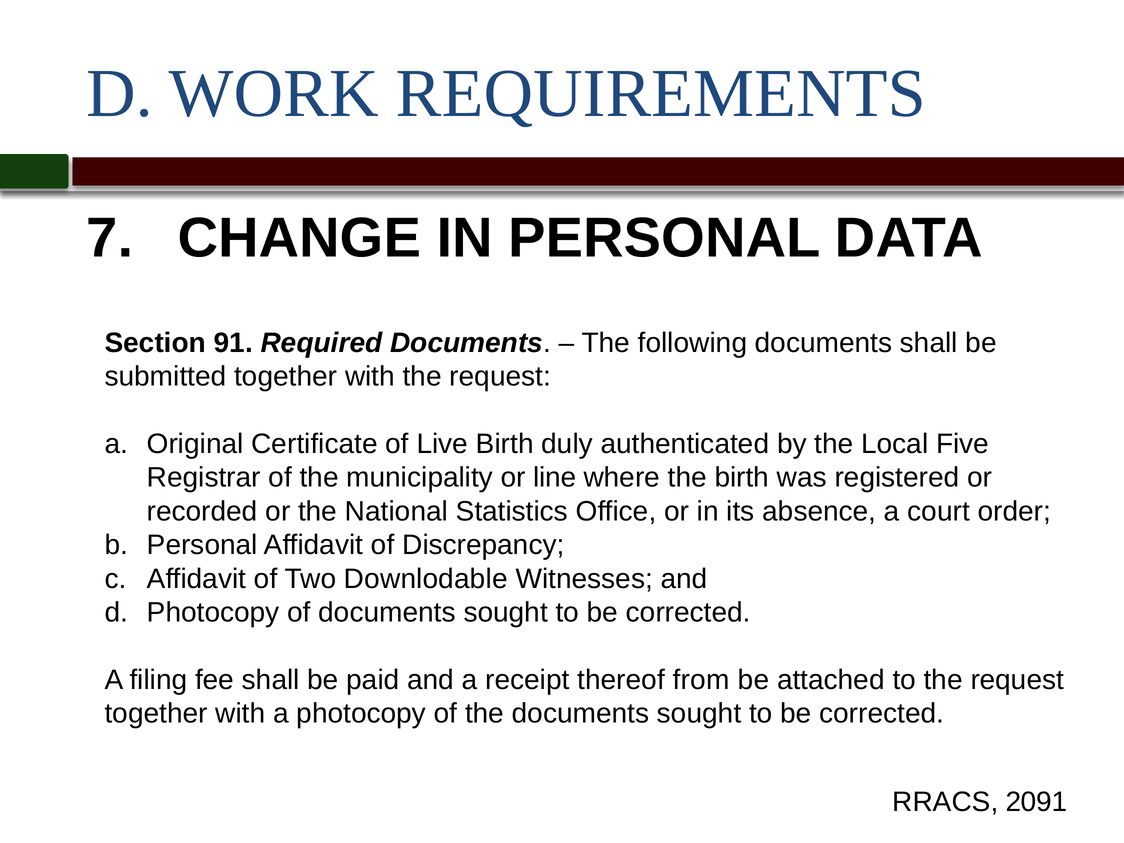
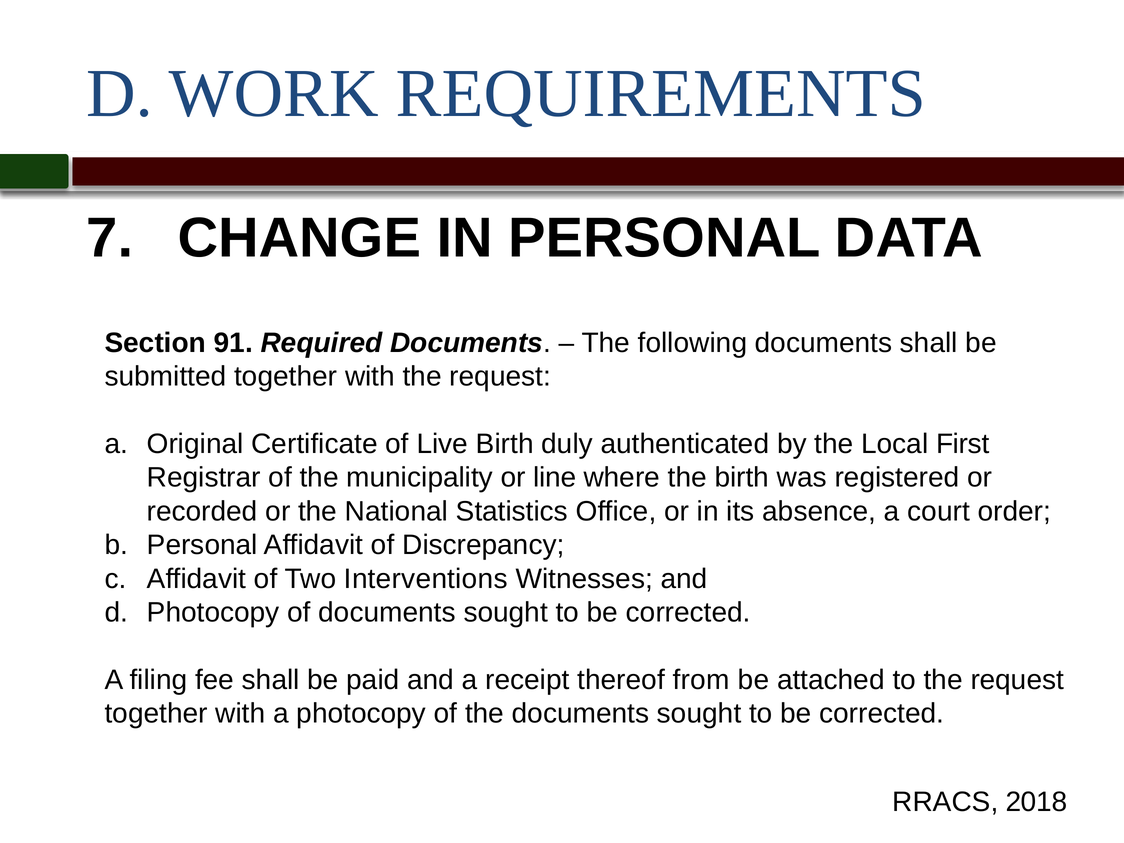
Five: Five -> First (963, 444)
Downlodable: Downlodable -> Interventions (426, 579)
2091: 2091 -> 2018 (1036, 802)
